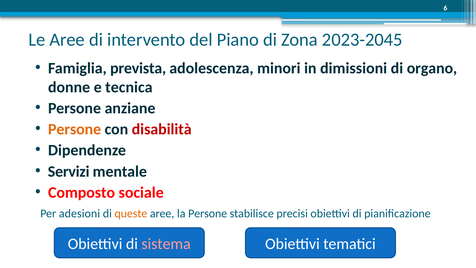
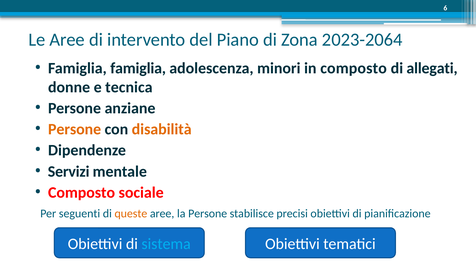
2023-2045: 2023-2045 -> 2023-2064 (362, 40)
Famiglia prevista: prevista -> famiglia (138, 68)
in dimissioni: dimissioni -> composto (354, 68)
organo: organo -> allegati (432, 68)
disabilità colour: red -> orange (162, 129)
adesioni: adesioni -> seguenti (80, 213)
sistema colour: pink -> light blue (166, 244)
